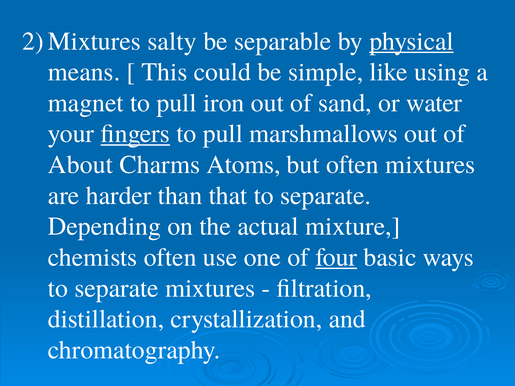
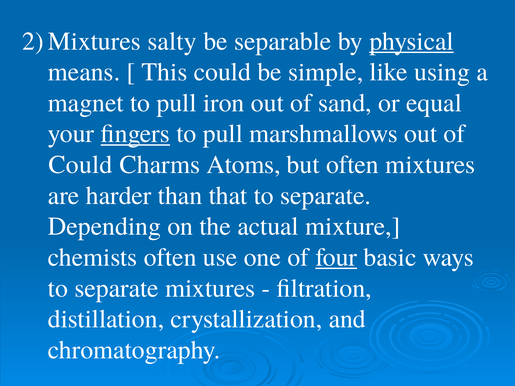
water: water -> equal (434, 103)
About: About -> Could (80, 165)
